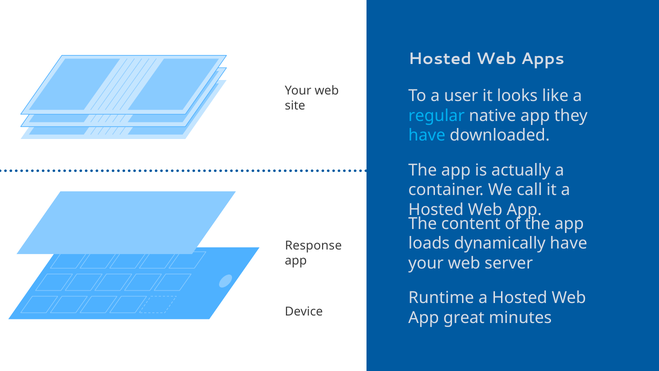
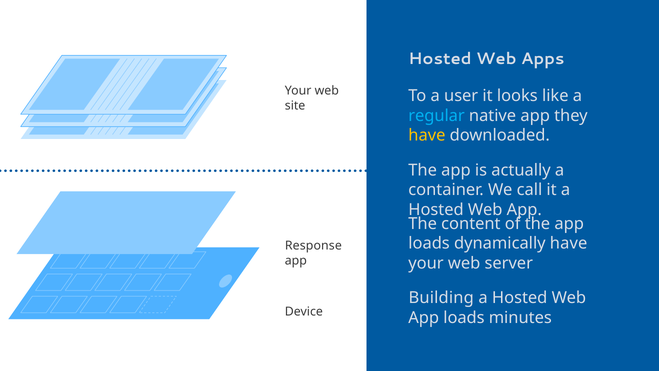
have colour: light blue -> yellow (427, 135)
Runtime: Runtime -> Building (441, 298)
great: great -> loads (464, 317)
